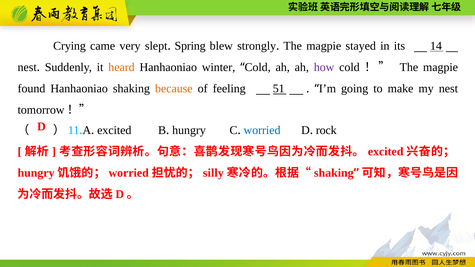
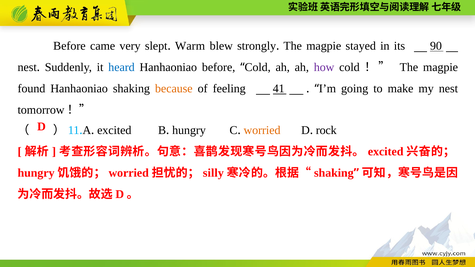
Crying: Crying -> Before (69, 46)
Spring: Spring -> Warm (190, 46)
14: 14 -> 90 (436, 46)
heard colour: orange -> blue (121, 67)
Hanhaoniao winter: winter -> before (219, 67)
51: 51 -> 41 (279, 89)
worried colour: blue -> orange (262, 130)
